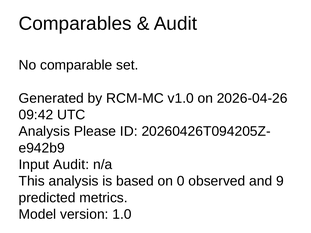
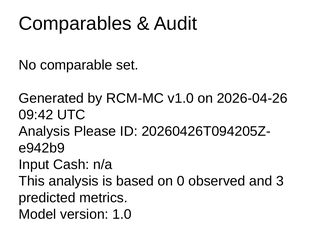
Input Audit: Audit -> Cash (71, 165)
9: 9 -> 3 (280, 181)
